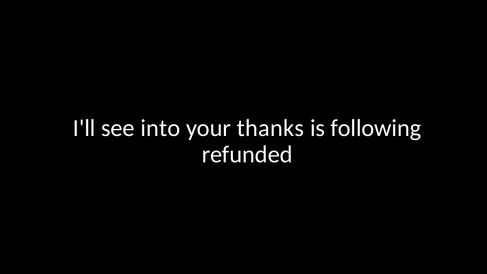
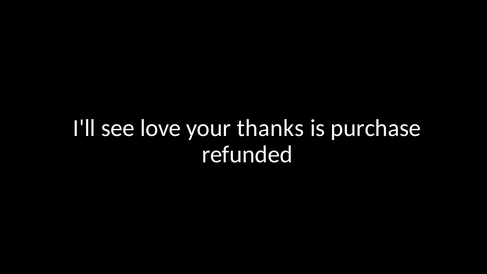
into: into -> love (161, 128)
following: following -> purchase (376, 128)
